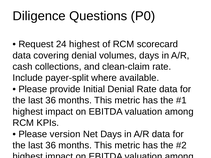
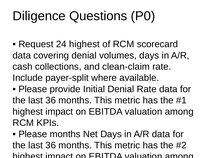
Please version: version -> months (65, 134)
